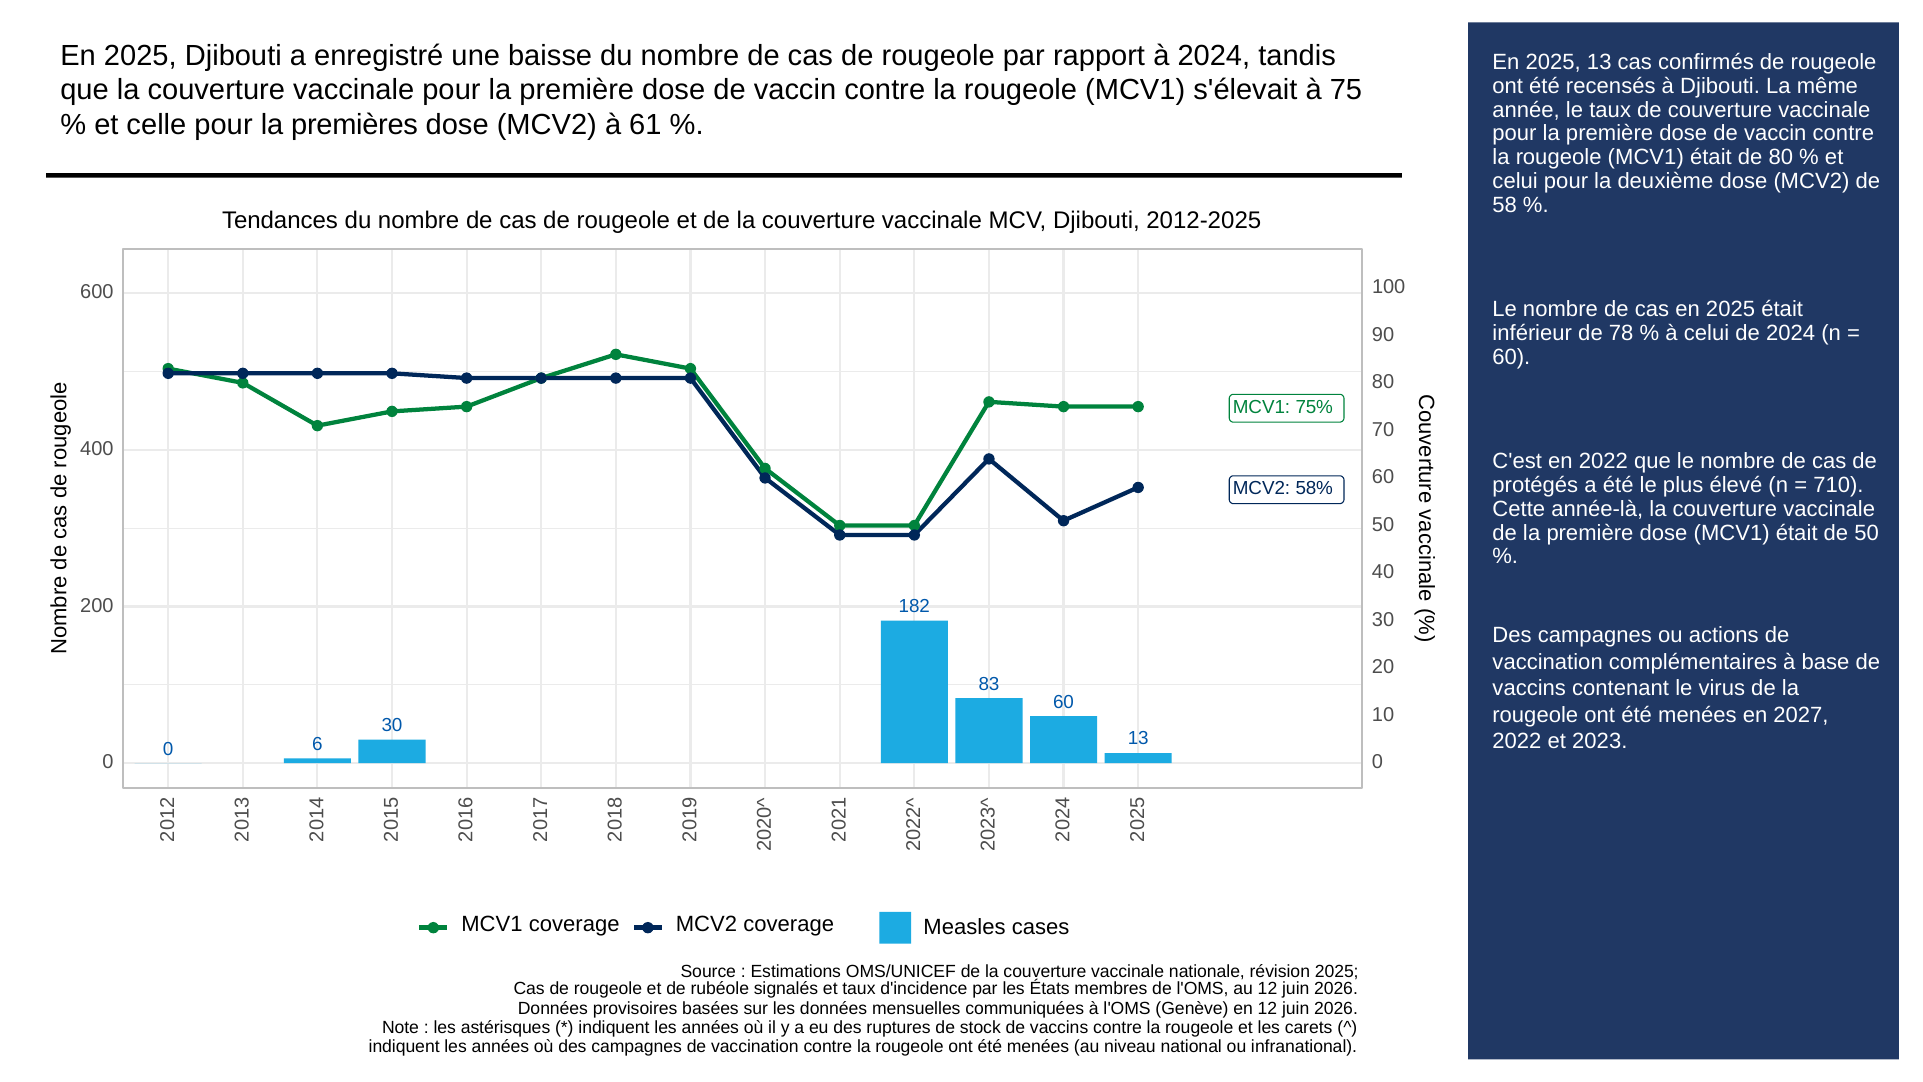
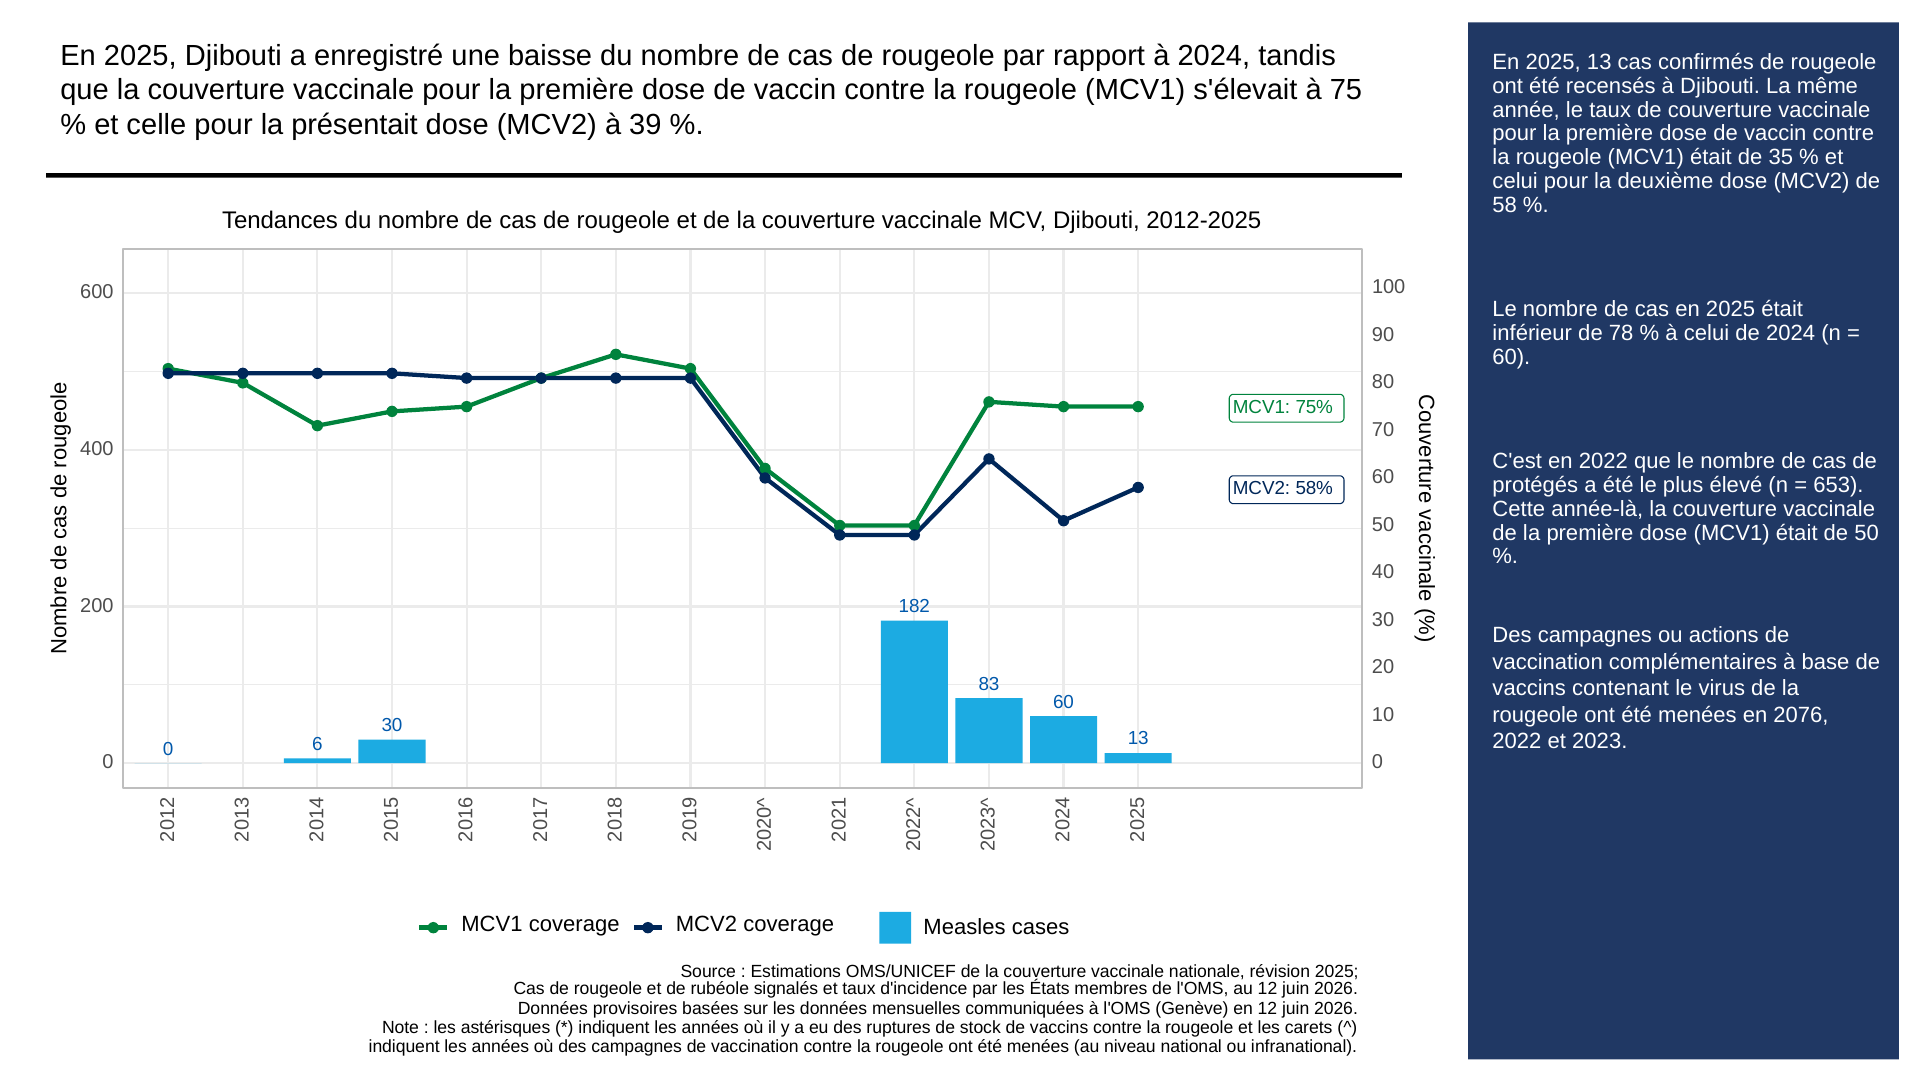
premières: premières -> présentait (355, 125)
61: 61 -> 39 (645, 125)
de 80: 80 -> 35 (1781, 157)
710: 710 -> 653 (1838, 485)
2027: 2027 -> 2076 (1801, 715)
